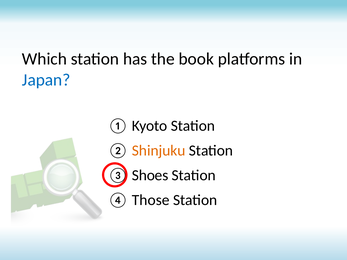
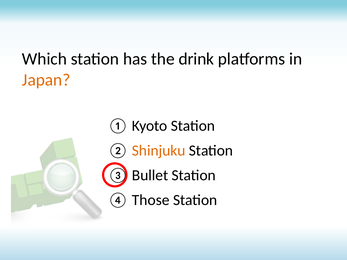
book: book -> drink (196, 59)
Japan colour: blue -> orange (46, 80)
Shoes: Shoes -> Bullet (150, 175)
